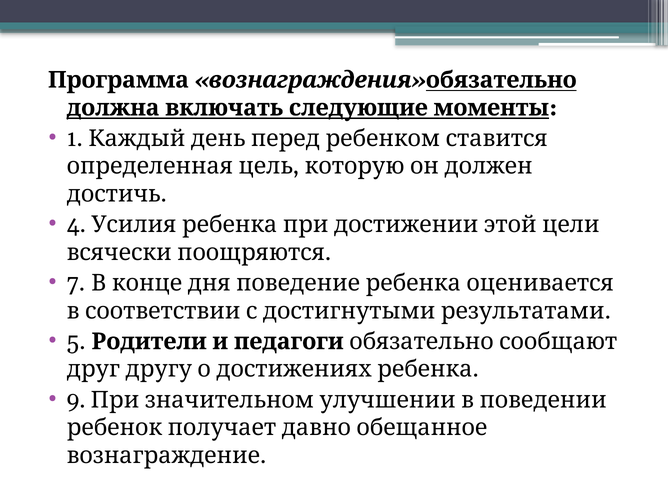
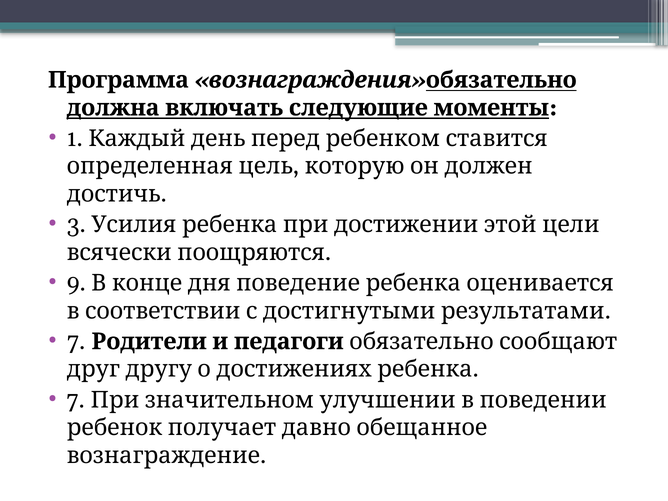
4: 4 -> 3 (76, 225)
7: 7 -> 9 (76, 283)
5: 5 -> 7 (76, 342)
9: 9 -> 7 (76, 400)
